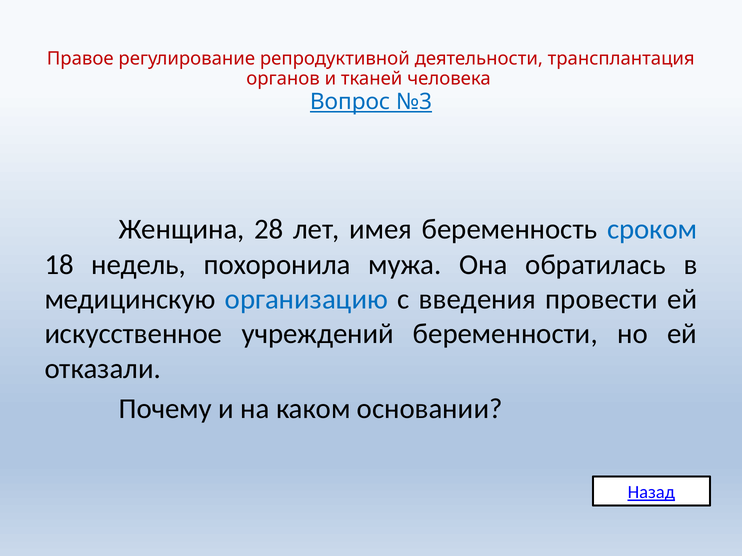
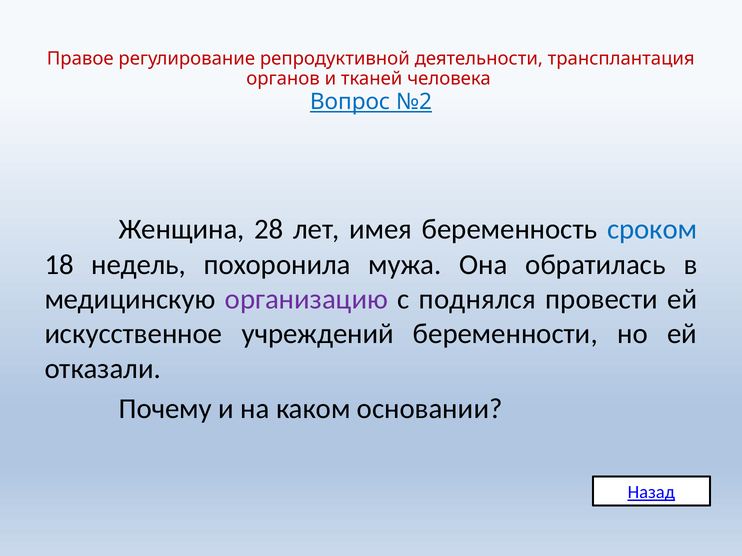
№3: №3 -> №2 (414, 102)
организацию colour: blue -> purple (306, 300)
введения: введения -> поднялся (477, 300)
